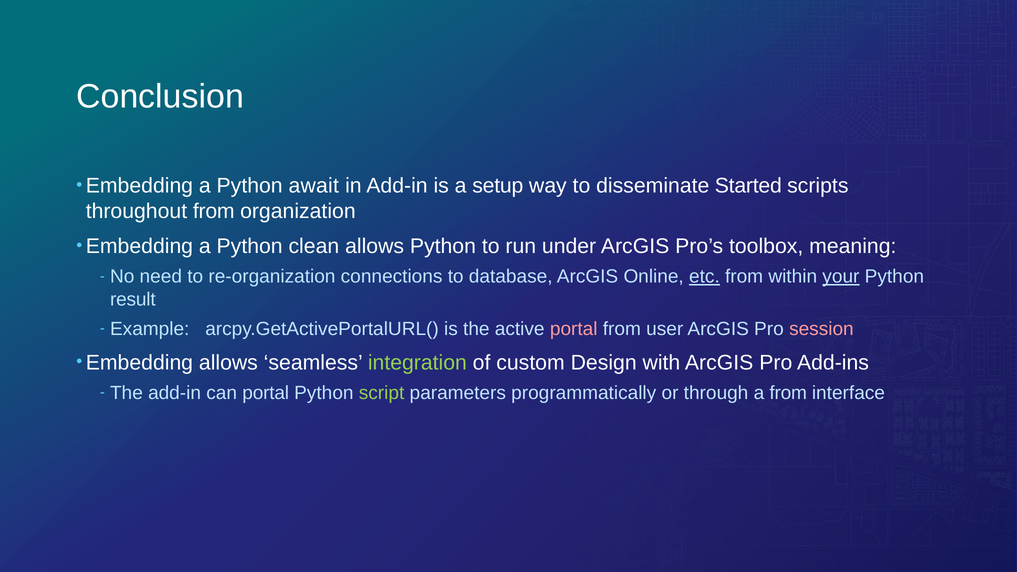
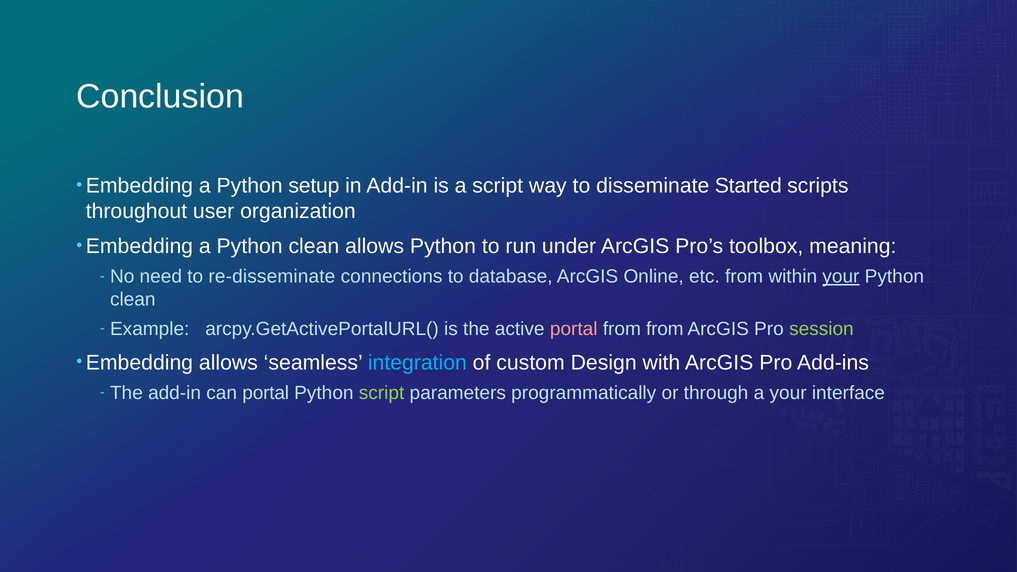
await: await -> setup (314, 186)
a setup: setup -> script (498, 186)
throughout from: from -> user (214, 211)
re-organization: re-organization -> re-disseminate (272, 277)
etc underline: present -> none (704, 277)
result: result -> clean (133, 299)
from user: user -> from (665, 329)
session colour: pink -> light green (821, 329)
integration colour: light green -> light blue (417, 363)
a from: from -> your (788, 393)
